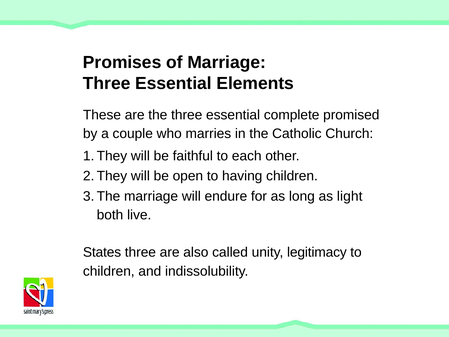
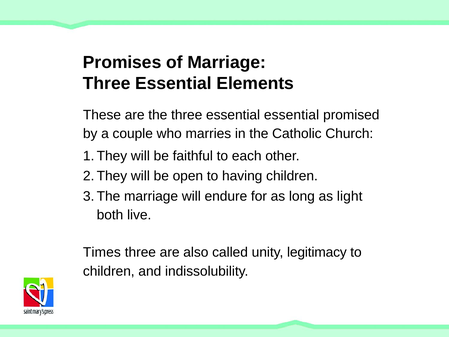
essential complete: complete -> essential (292, 115)
States: States -> Times (102, 252)
